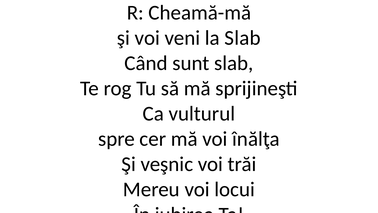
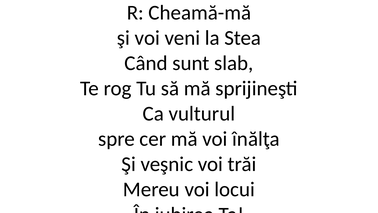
la Slab: Slab -> Stea (243, 38)
